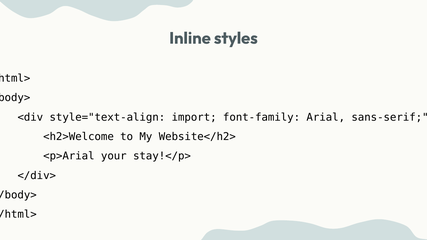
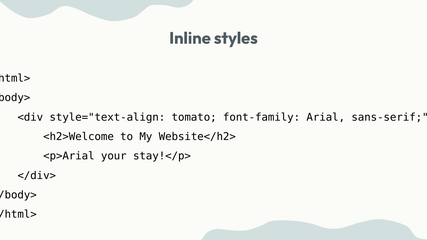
import: import -> tomato (194, 117)
